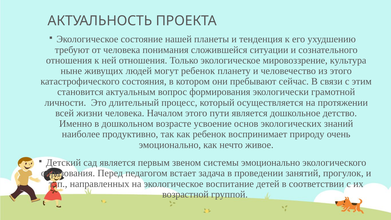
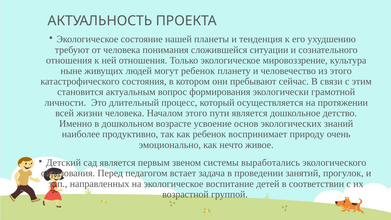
системы эмоционально: эмоционально -> выработались (271, 163)
